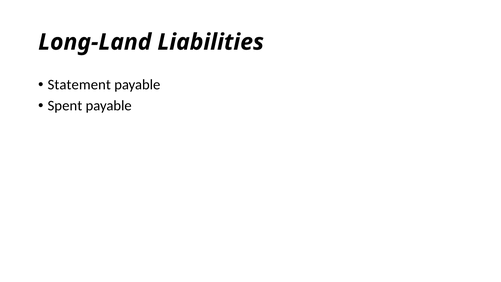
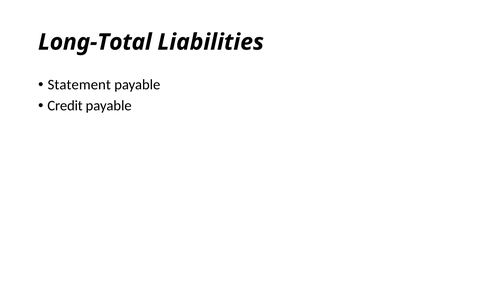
Long-Land: Long-Land -> Long-Total (95, 42)
Spent: Spent -> Credit (65, 106)
